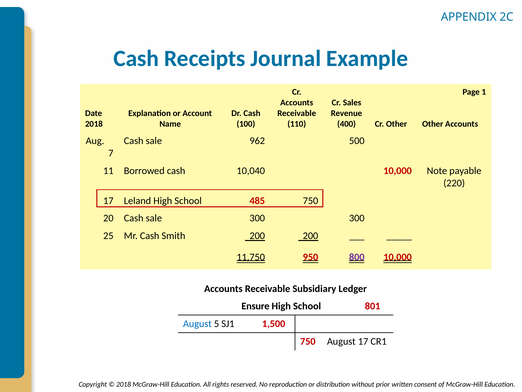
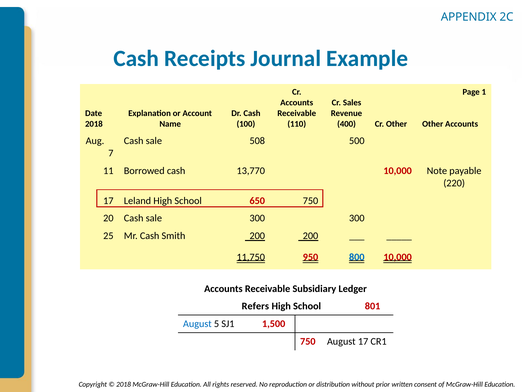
962: 962 -> 508 (257, 141)
10,040: 10,040 -> 13,770 (251, 170)
485: 485 -> 650 (257, 200)
800 colour: purple -> blue (357, 257)
Ensure: Ensure -> Refers (255, 306)
